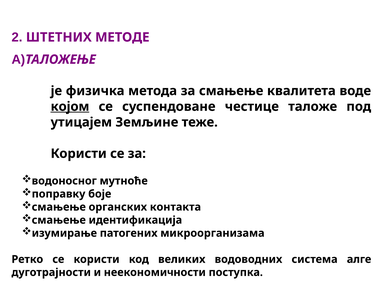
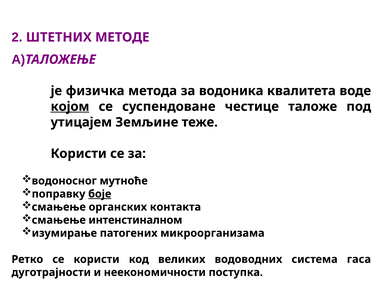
за смањење: смањење -> водоника (231, 91)
боје underline: none -> present (100, 193)
идентификација: идентификација -> интенстиналном (135, 220)
алге: алге -> гаса (359, 259)
